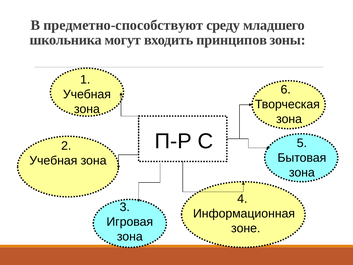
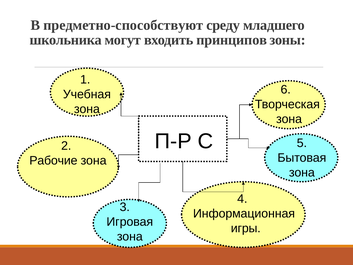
Учебная: Учебная -> Рабочие (53, 161)
зоне: зоне -> игры (246, 228)
